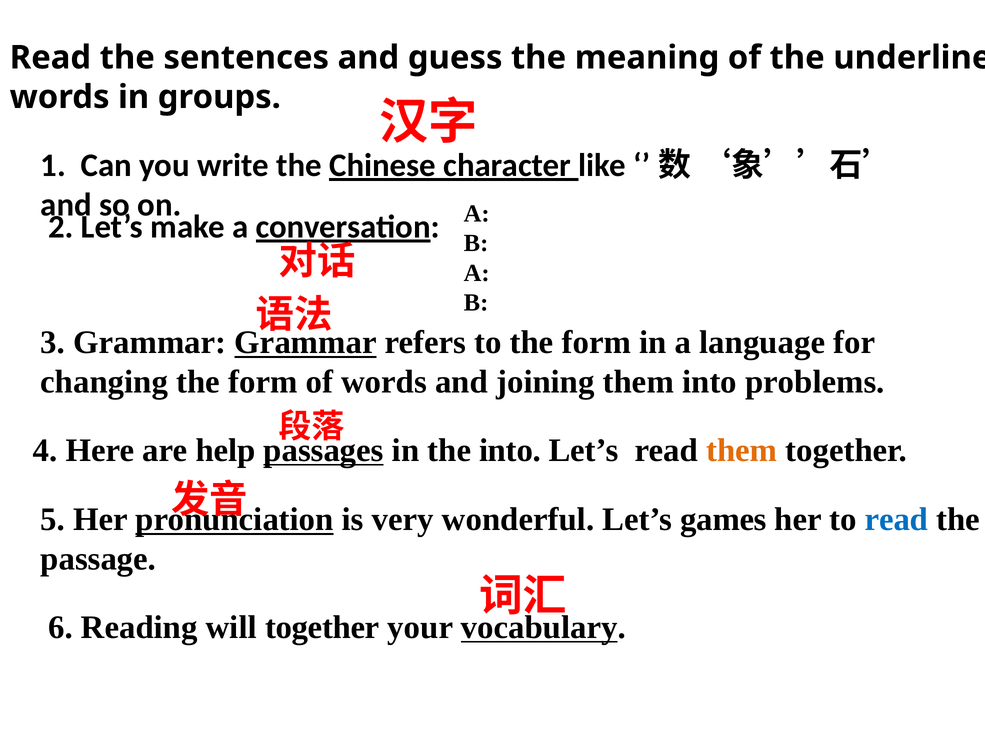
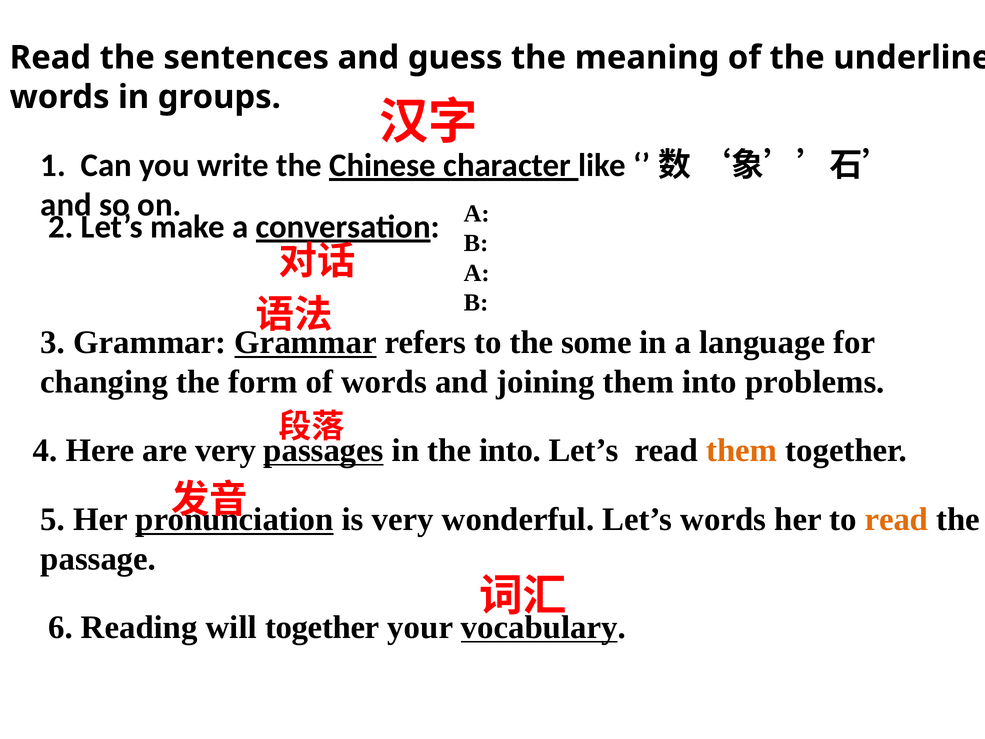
to the form: form -> some (597, 342)
are help: help -> very (226, 450)
Let’s games: games -> words (723, 519)
read colour: blue -> orange (897, 519)
